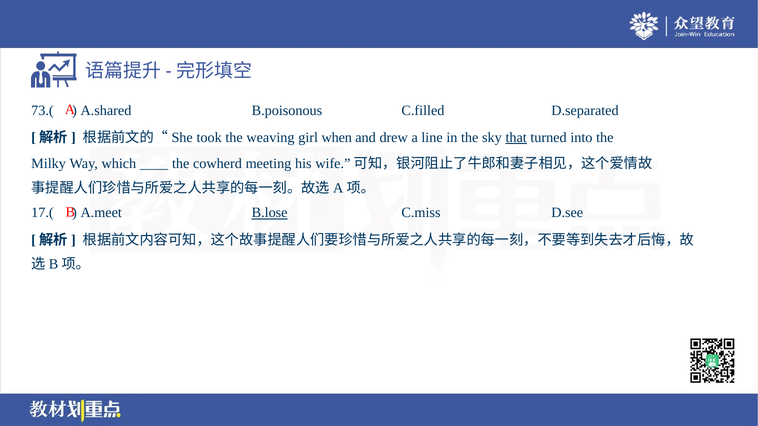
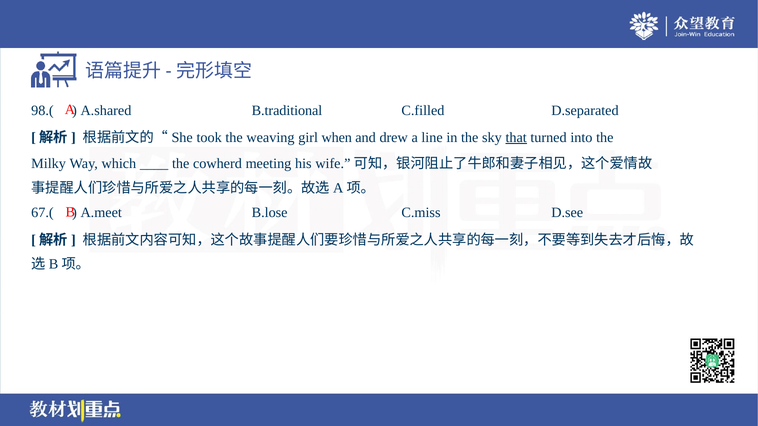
73.(: 73.( -> 98.( (42, 111)
B.poisonous: B.poisonous -> B.traditional (287, 111)
17.(: 17.( -> 67.( (42, 213)
B.lose underline: present -> none (270, 213)
